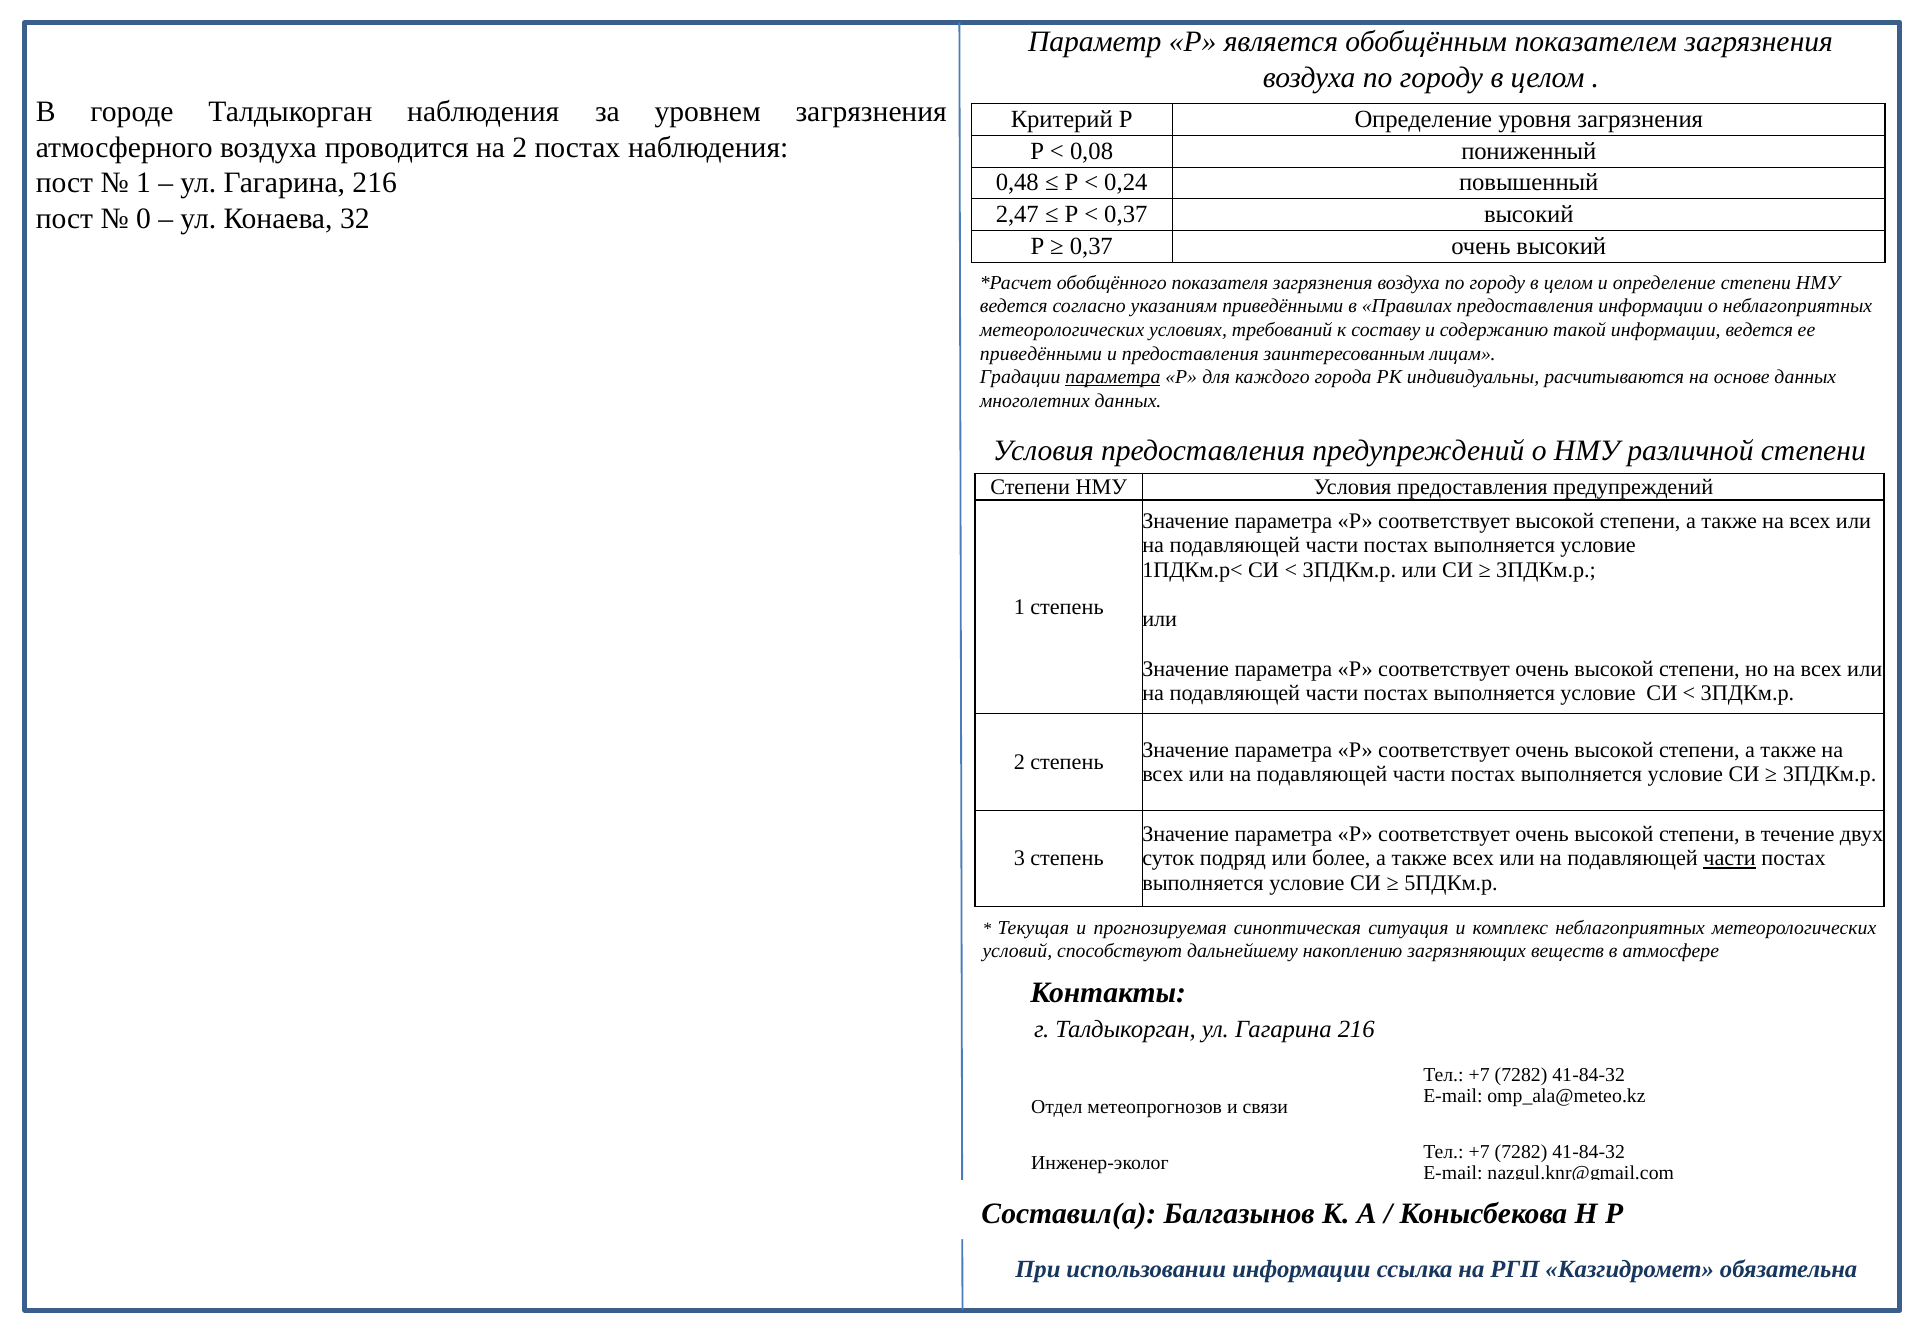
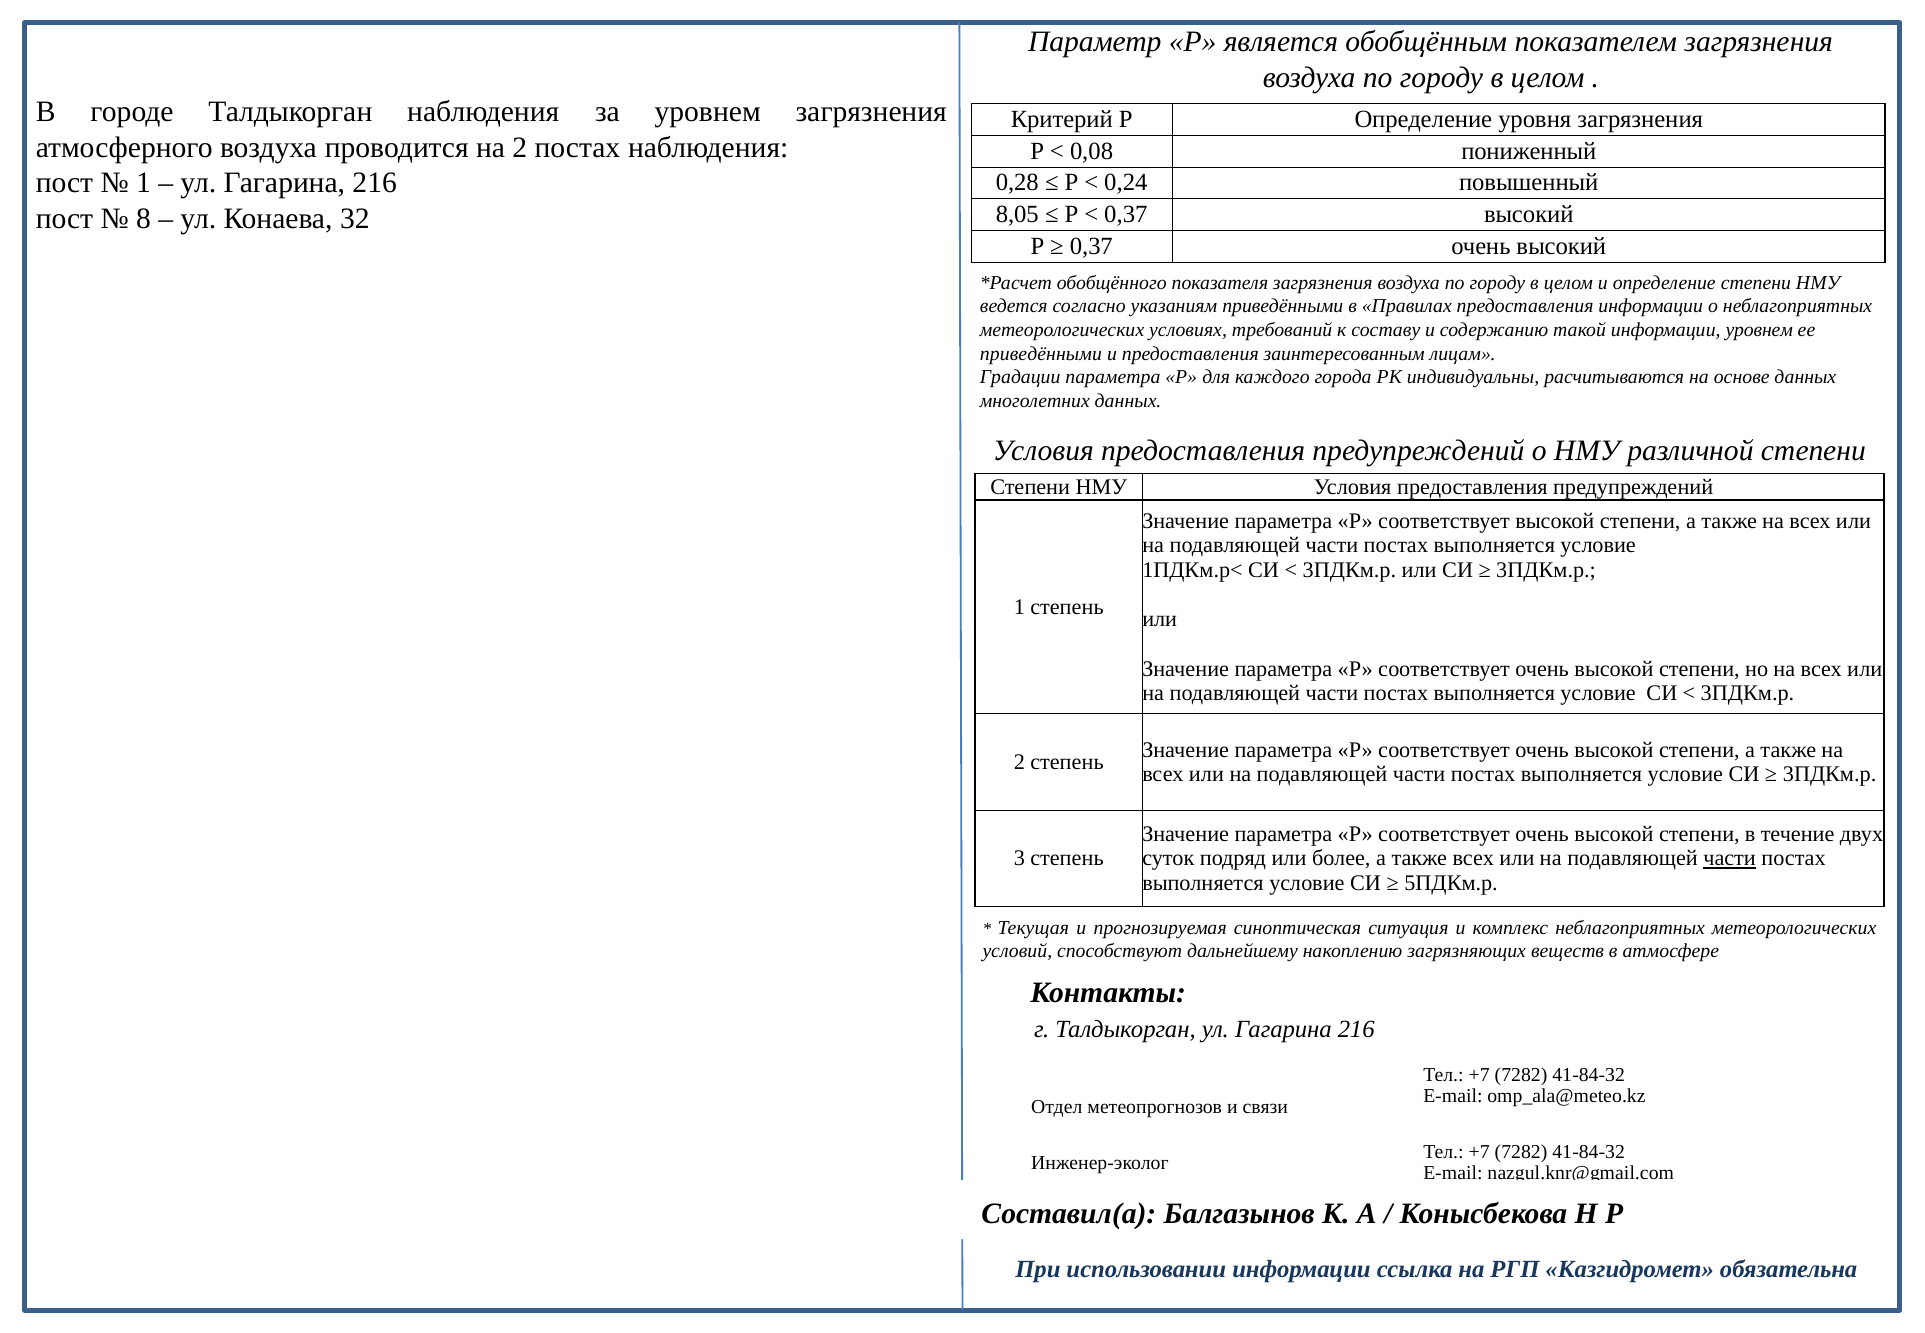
0,48: 0,48 -> 0,28 (1017, 183)
2,47: 2,47 -> 8,05 (1017, 214)
0: 0 -> 8 (143, 218)
информации ведется: ведется -> уровнем (1759, 330)
параметра underline: present -> none (1113, 377)
